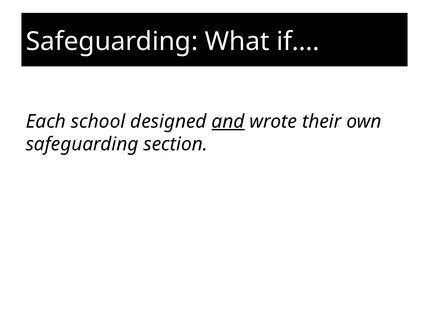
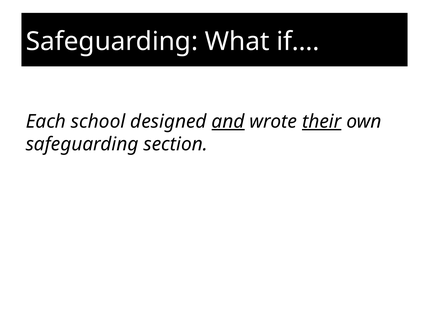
their underline: none -> present (322, 122)
